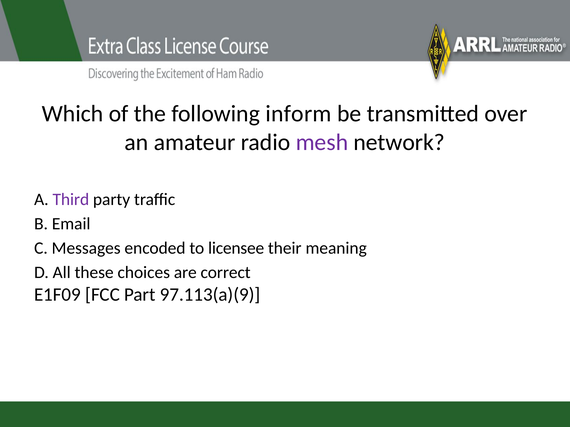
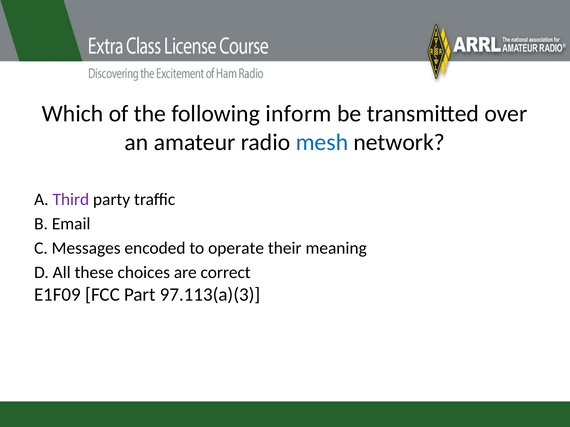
mesh colour: purple -> blue (322, 142)
licensee: licensee -> operate (236, 248)
97.113(a)(9: 97.113(a)(9 -> 97.113(a)(3 (210, 295)
